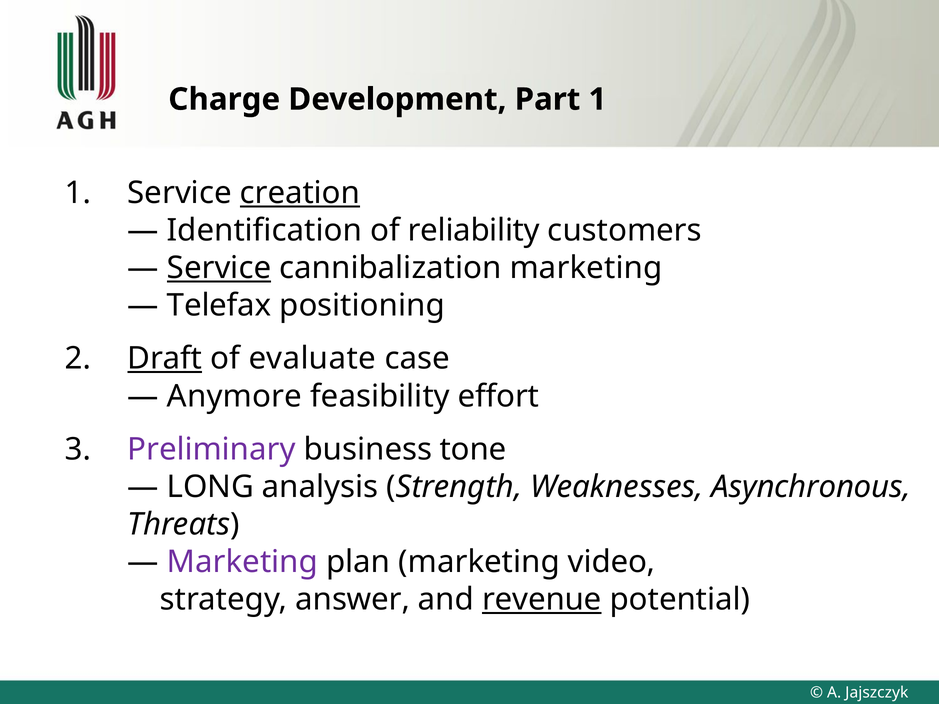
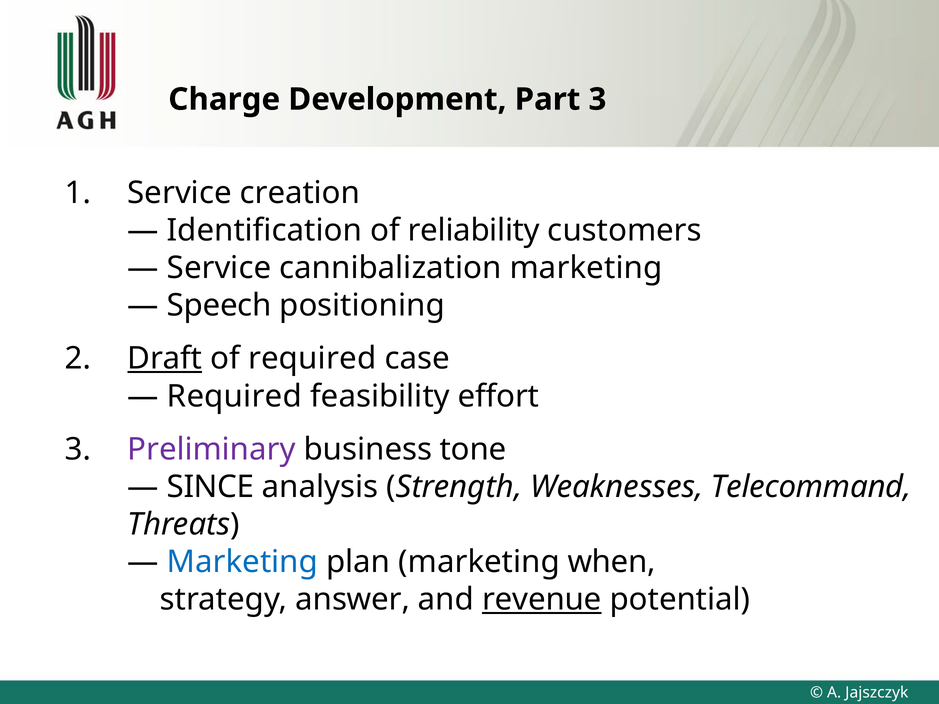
Part 1: 1 -> 3 (597, 99)
creation underline: present -> none (300, 193)
Service underline: present -> none (219, 268)
Telefax: Telefax -> Speech (219, 306)
of evaluate: evaluate -> required (312, 359)
Anymore: Anymore -> Required (234, 396)
LONG: LONG -> SINCE (210, 487)
Asynchronous: Asynchronous -> Telecommand (811, 487)
Marketing colour: purple -> blue (242, 562)
video: video -> when (612, 562)
